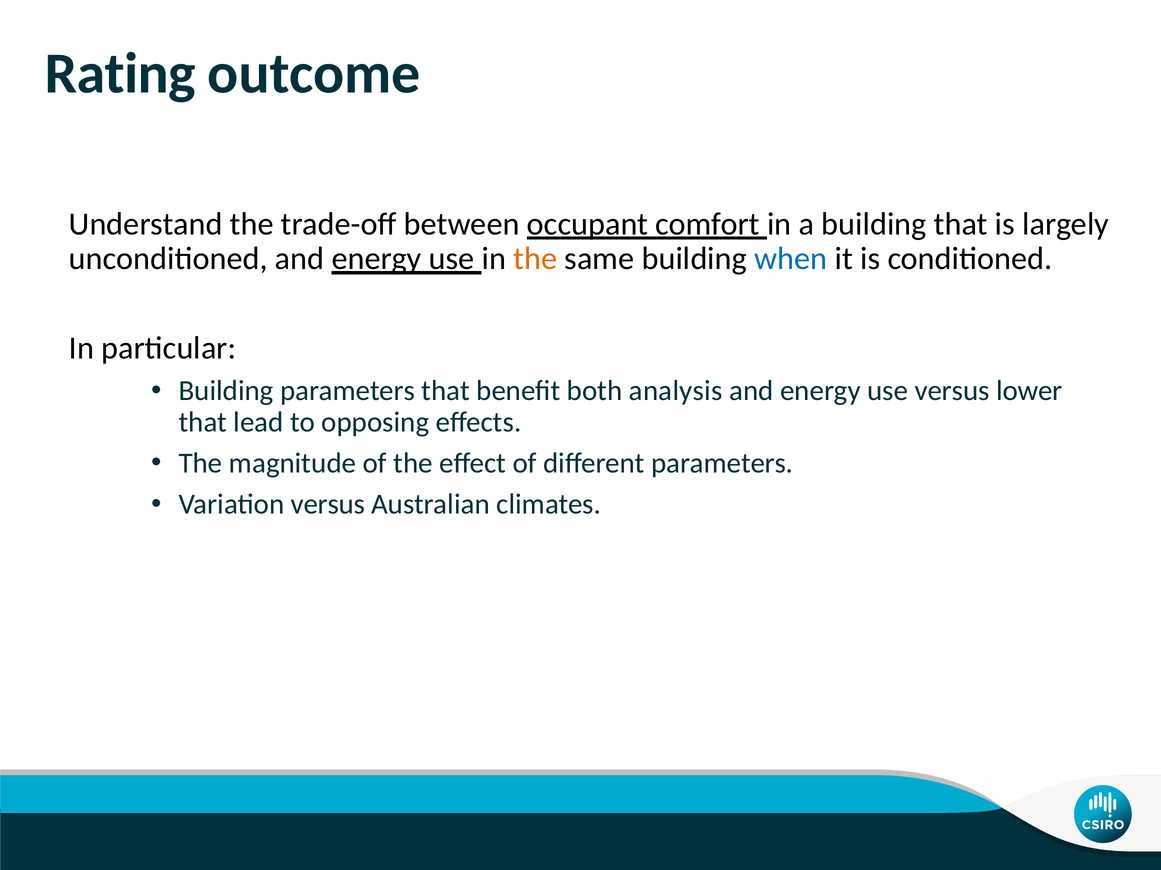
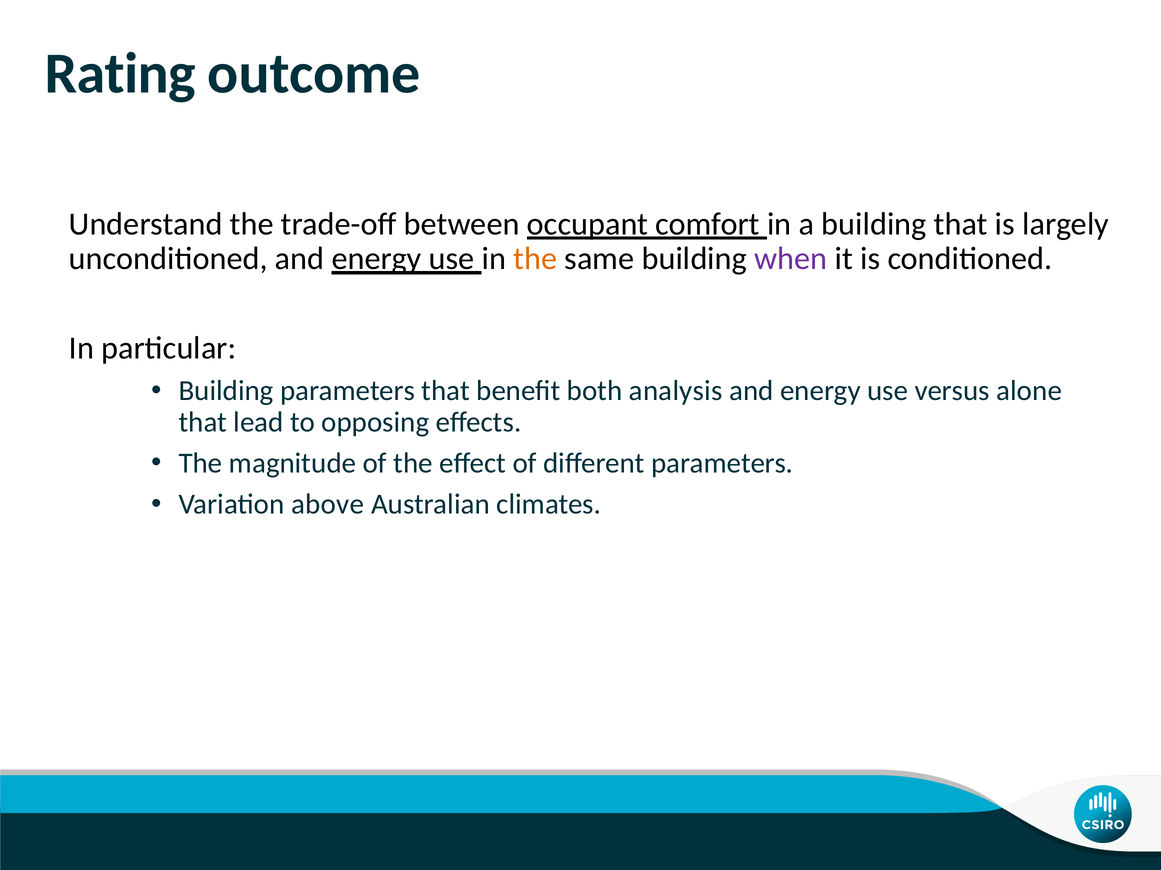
when colour: blue -> purple (791, 259)
lower: lower -> alone (1029, 391)
Variation versus: versus -> above (328, 504)
